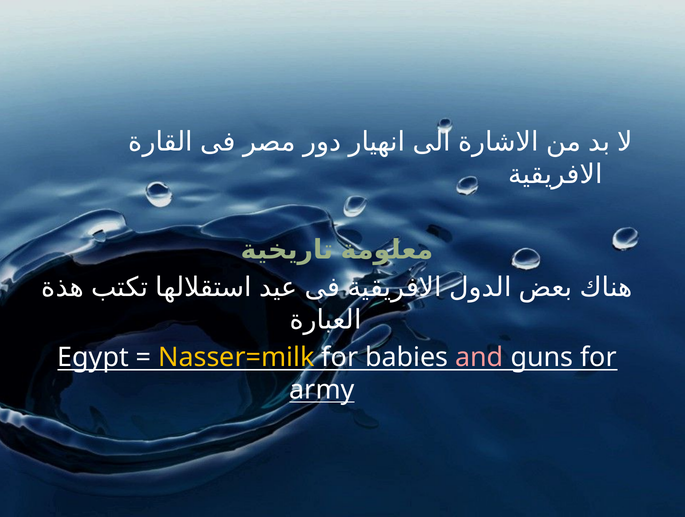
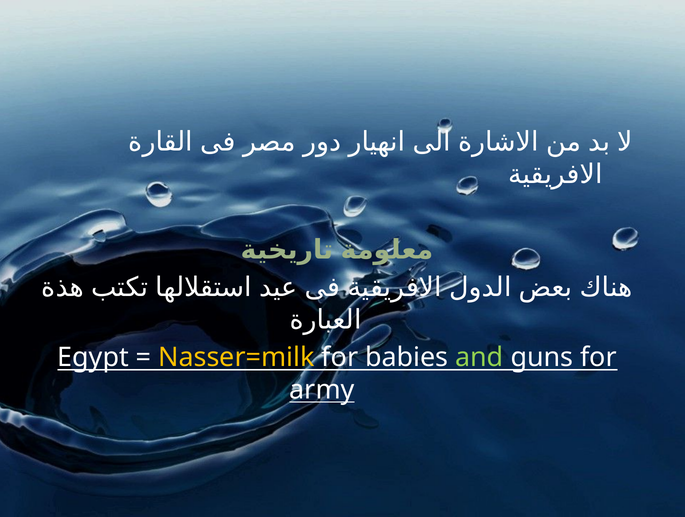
and colour: pink -> light green (479, 358)
